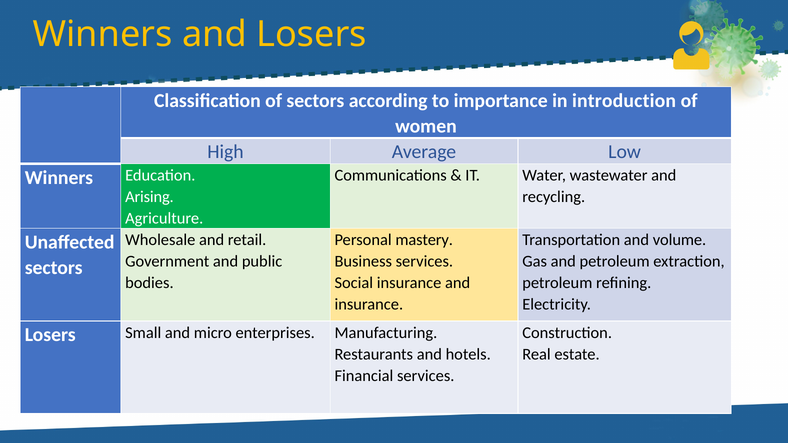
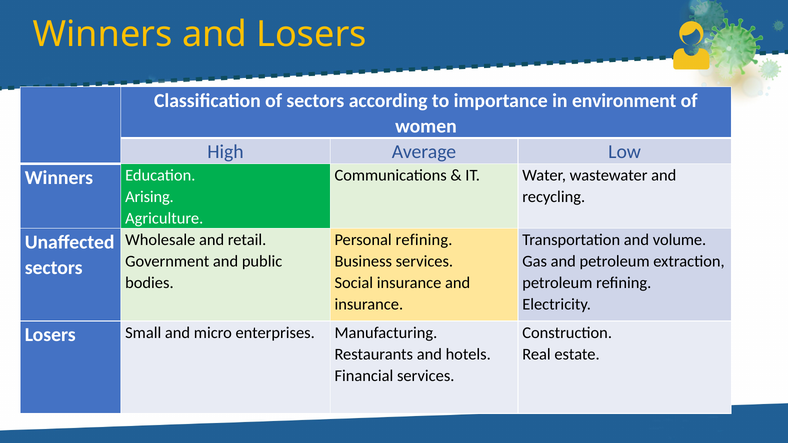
introduction: introduction -> environment (624, 101)
Personal mastery: mastery -> refining (424, 240)
